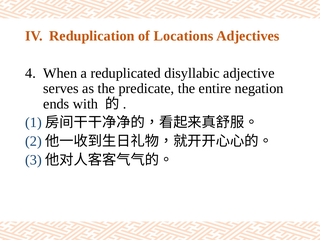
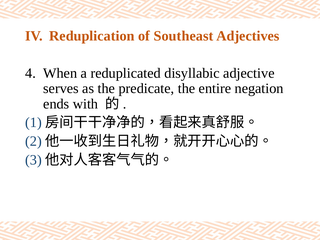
Locations: Locations -> Southeast (183, 36)
